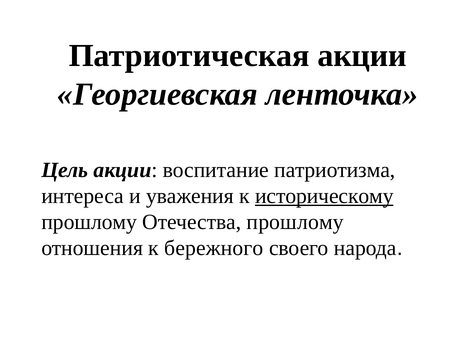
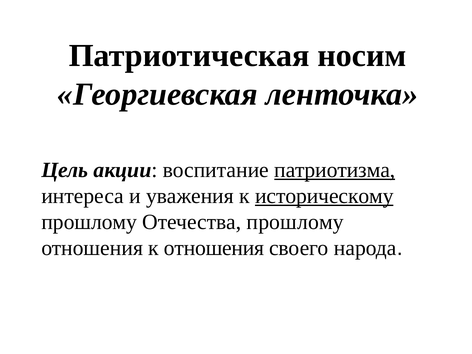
Патриотическая акции: акции -> носим (362, 56)
патриотизма underline: none -> present (335, 170)
к бережного: бережного -> отношения (214, 248)
